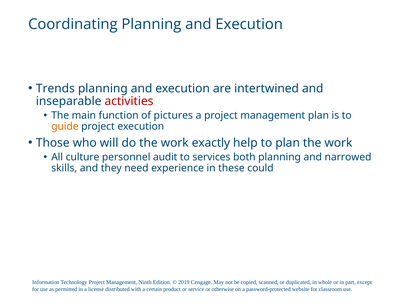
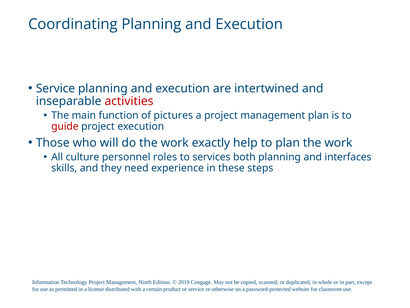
Trends: Trends -> Service (55, 88)
guide colour: orange -> red (65, 126)
audit: audit -> roles (165, 157)
narrowed: narrowed -> interfaces (348, 157)
could: could -> steps (260, 168)
